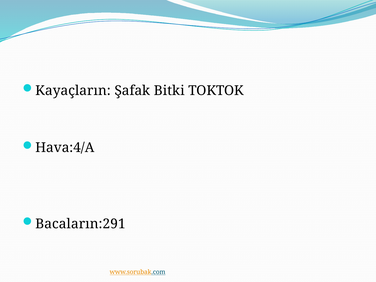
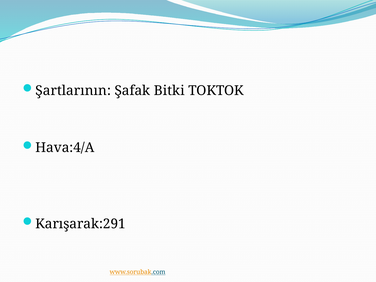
Kayaçların: Kayaçların -> Şartlarının (73, 91)
Bacaların:291: Bacaların:291 -> Karışarak:291 (81, 224)
